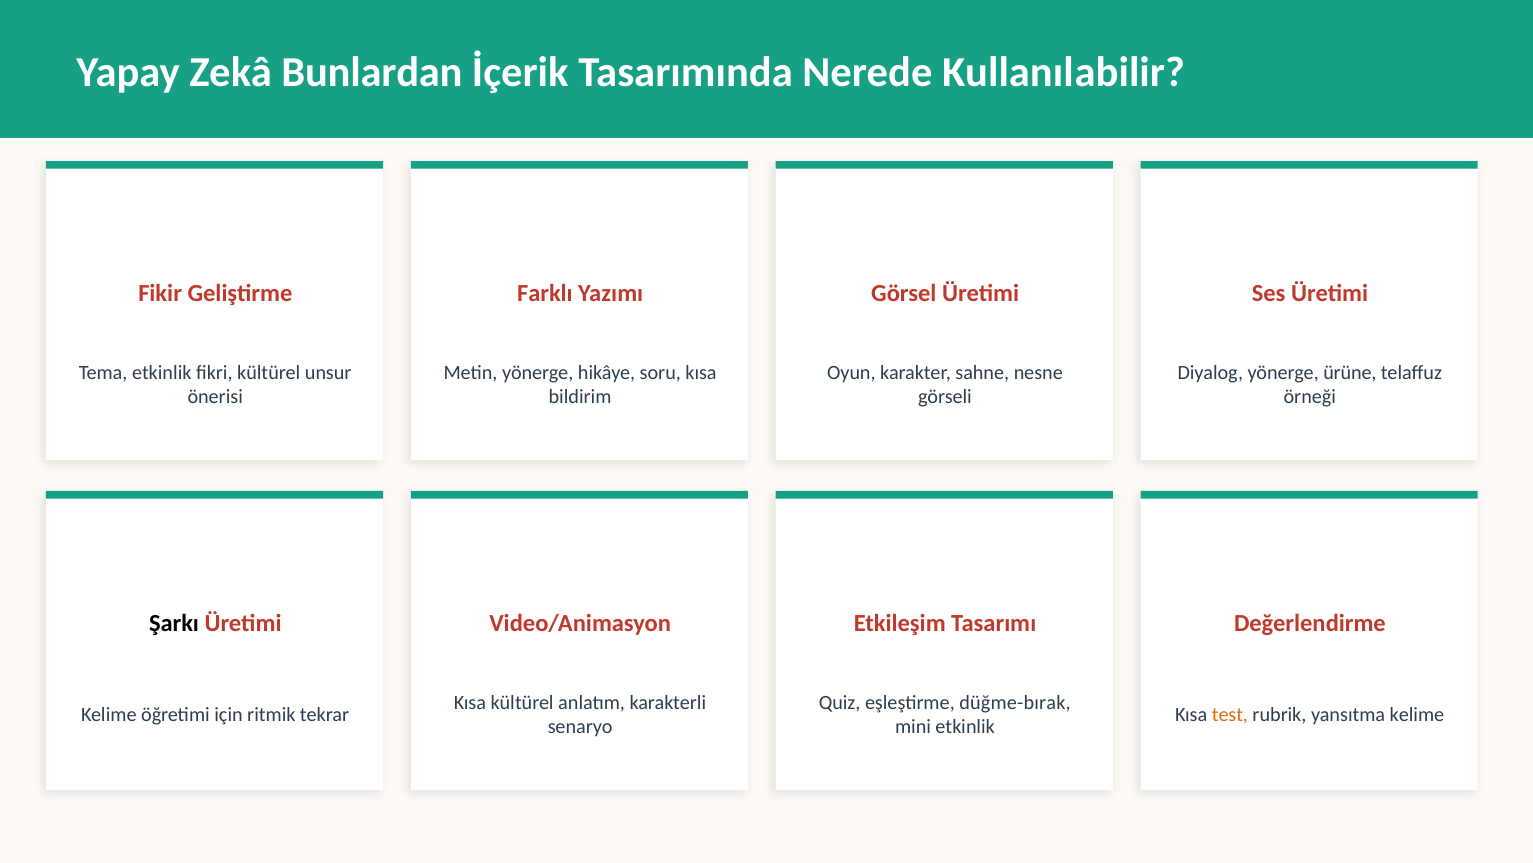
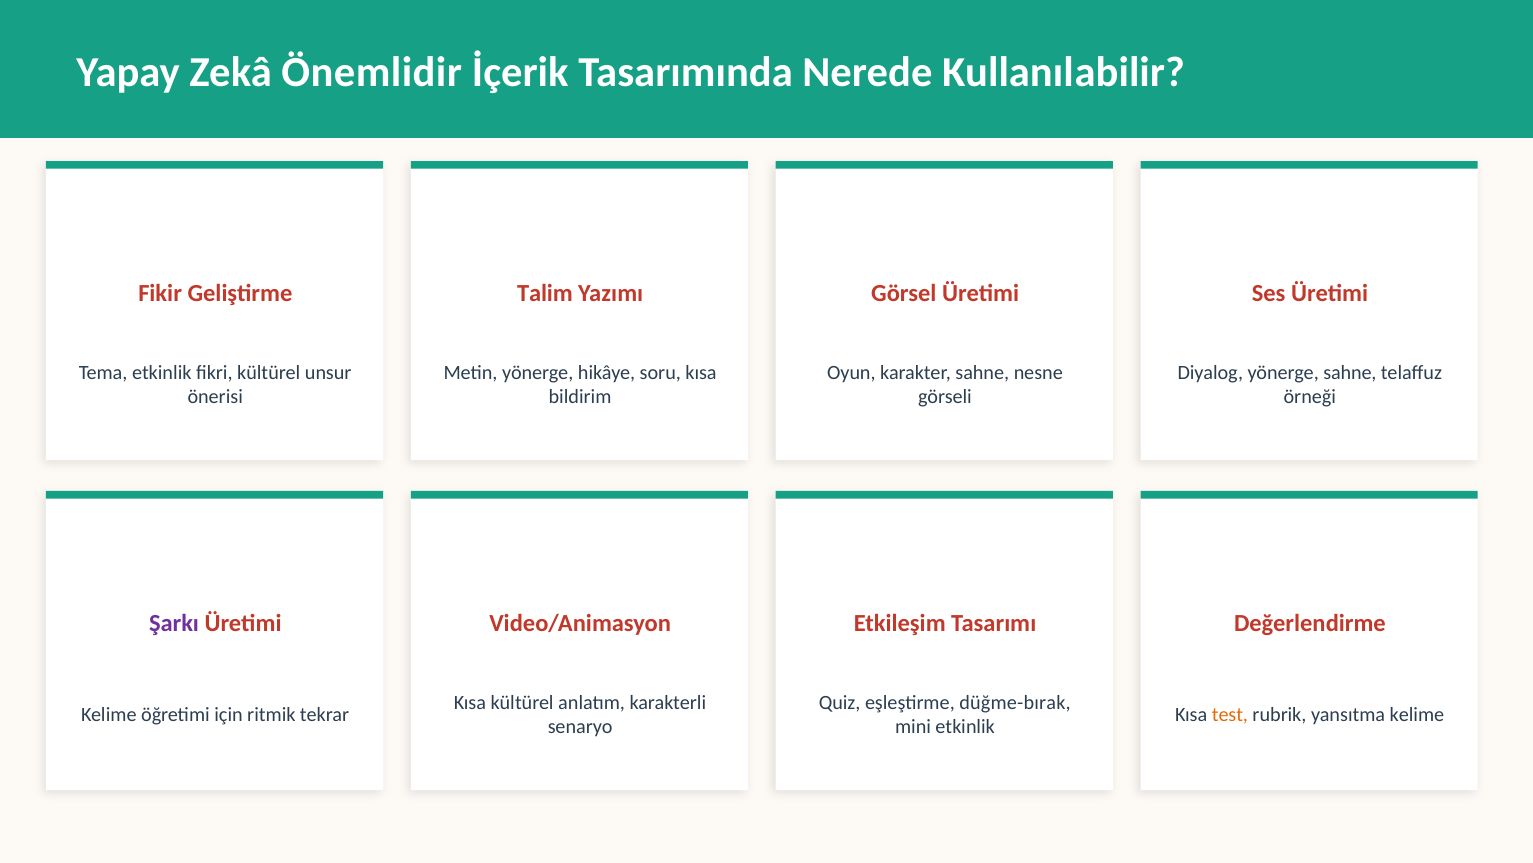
Bunlardan: Bunlardan -> Önemlidir (372, 72)
Farklı: Farklı -> Talim (545, 293)
yönerge ürüne: ürüne -> sahne (1350, 372)
Şarkı colour: black -> purple (174, 622)
